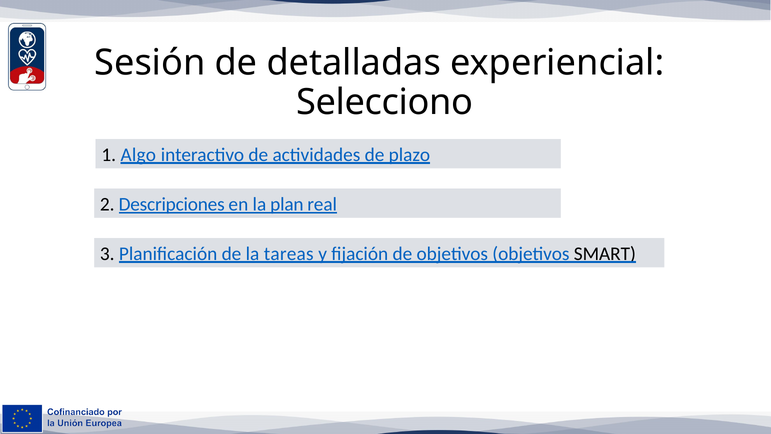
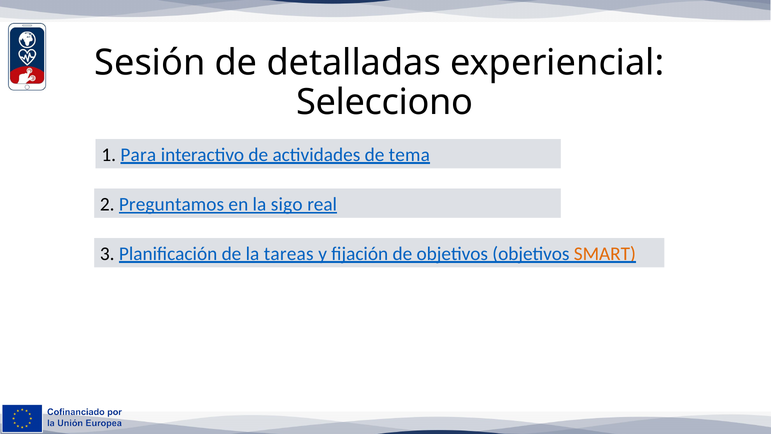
Algo: Algo -> Para (138, 155)
plazo: plazo -> tema (409, 155)
Descripciones: Descripciones -> Preguntamos (172, 204)
plan: plan -> sigo (287, 204)
SMART colour: black -> orange (605, 254)
